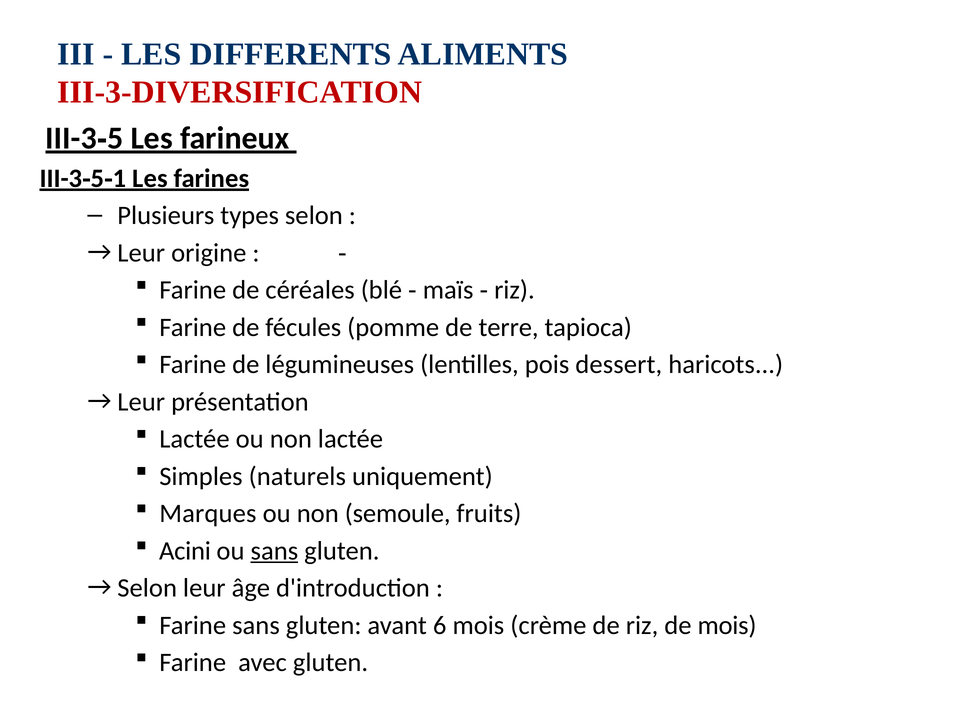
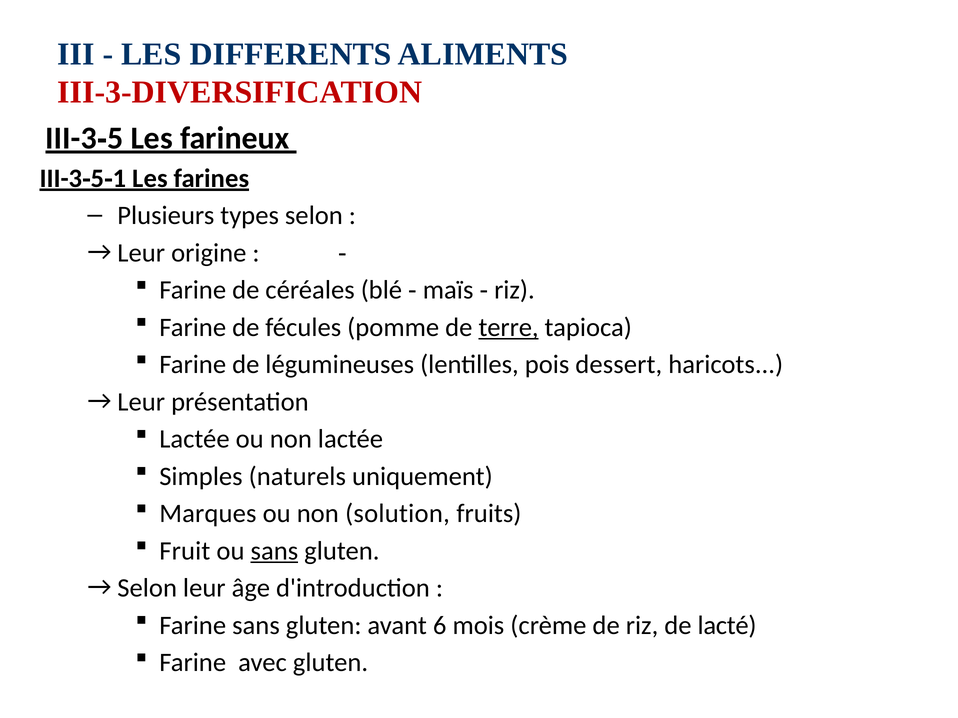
terre underline: none -> present (509, 328)
semoule: semoule -> solution (397, 514)
Acini: Acini -> Fruit (185, 551)
de mois: mois -> lacté (727, 626)
